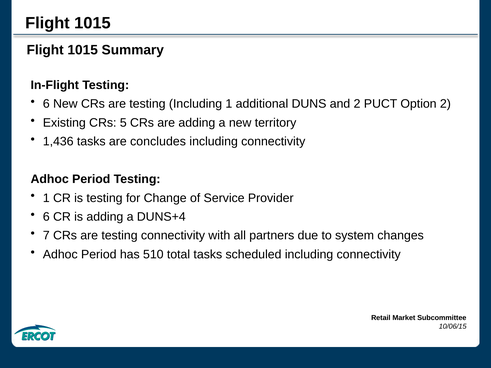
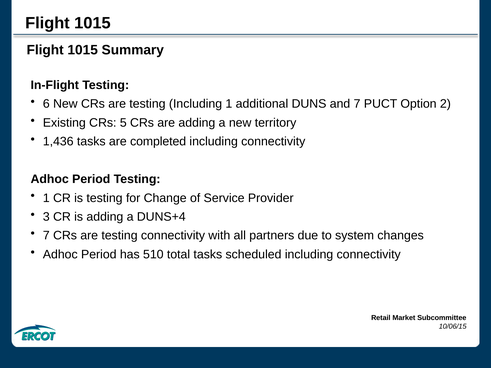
and 2: 2 -> 7 (357, 104)
concludes: concludes -> completed (158, 142)
6: 6 -> 3 (46, 217)
